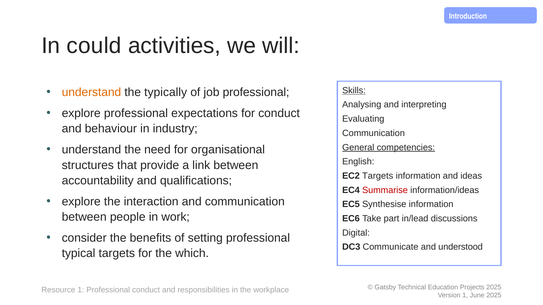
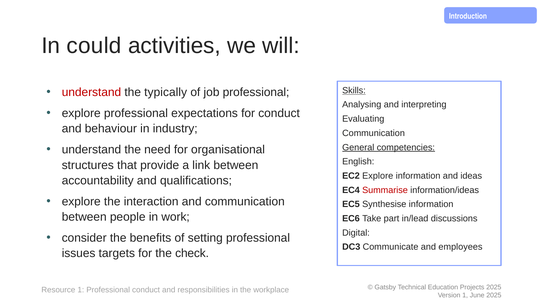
understand colour: orange -> red (91, 92)
EC2 Targets: Targets -> Explore (378, 176)
understood: understood -> employees (460, 247)
typical: typical -> issues (79, 254)
which: which -> check (192, 254)
